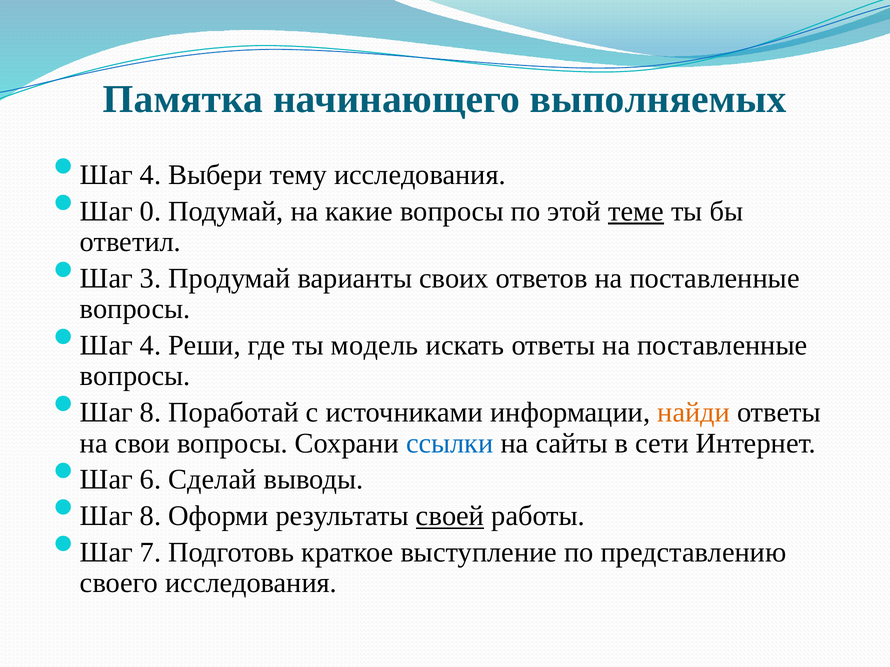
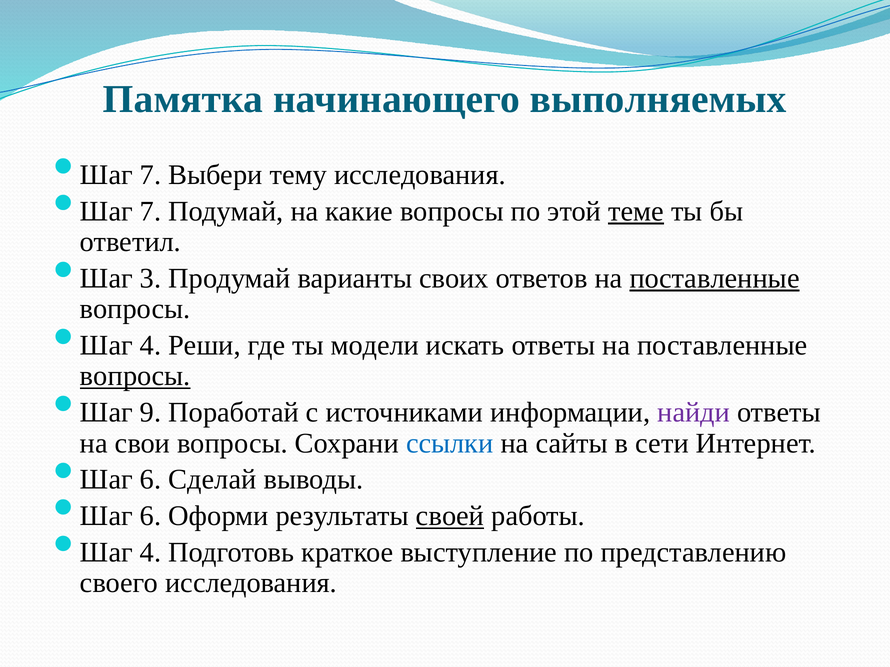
4: 4 -> 7 (151, 175)
0: 0 -> 7 (151, 211)
поставленные underline: none -> present (715, 279)
модель: модель -> модели (375, 346)
вопросы underline: none -> present (135, 376)
8: 8 -> 9 (151, 413)
найди colour: orange -> purple (694, 413)
8: 8 -> 6 (151, 516)
7: 7 -> 4 (151, 553)
